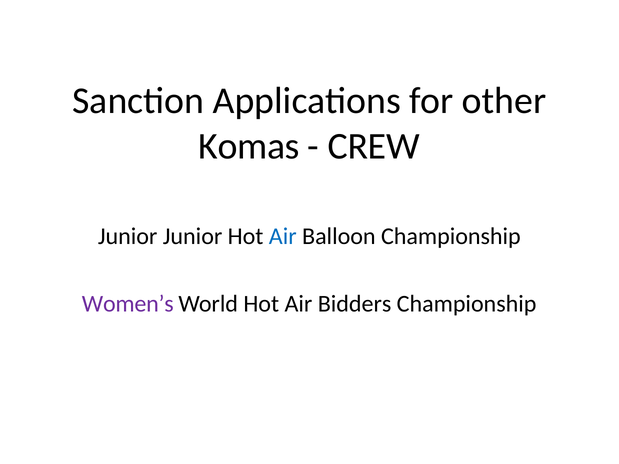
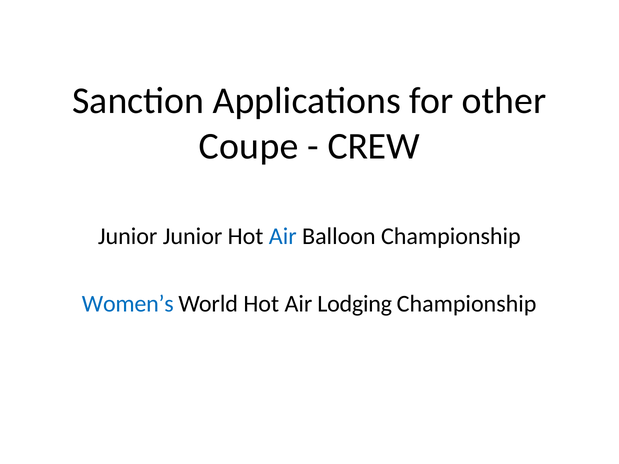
Komas: Komas -> Coupe (249, 146)
Women’s colour: purple -> blue (128, 304)
Bidders: Bidders -> Lodging (355, 304)
